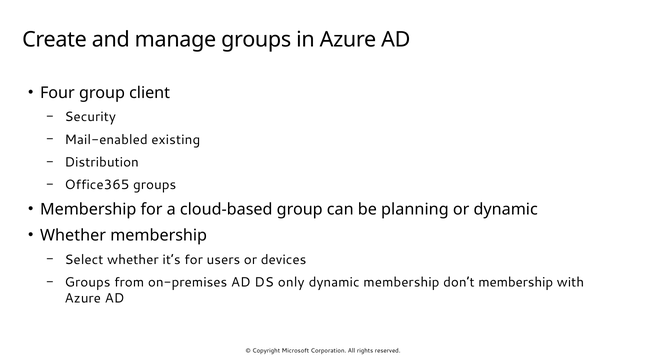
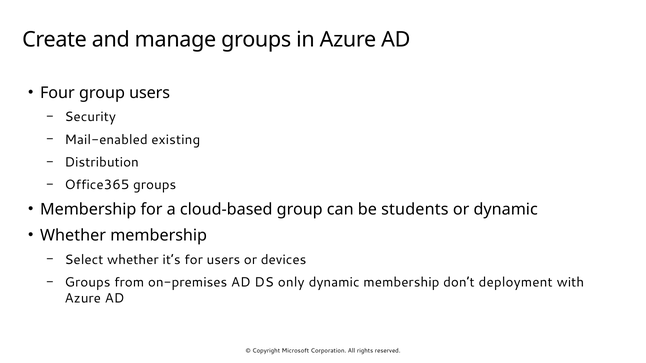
group client: client -> users (150, 93)
planning: planning -> students (415, 210)
don’t membership: membership -> deployment (516, 283)
